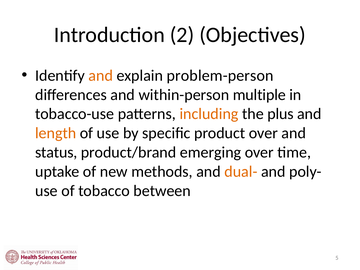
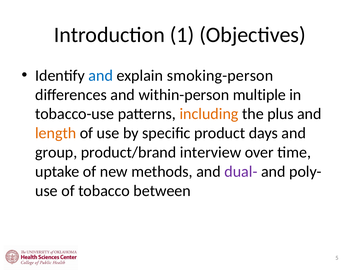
2: 2 -> 1 (182, 35)
and colour: orange -> blue (101, 76)
problem-person: problem-person -> smoking-person (220, 76)
product over: over -> days (263, 133)
status: status -> group (56, 152)
emerging: emerging -> interview (211, 152)
dual- colour: orange -> purple (241, 172)
